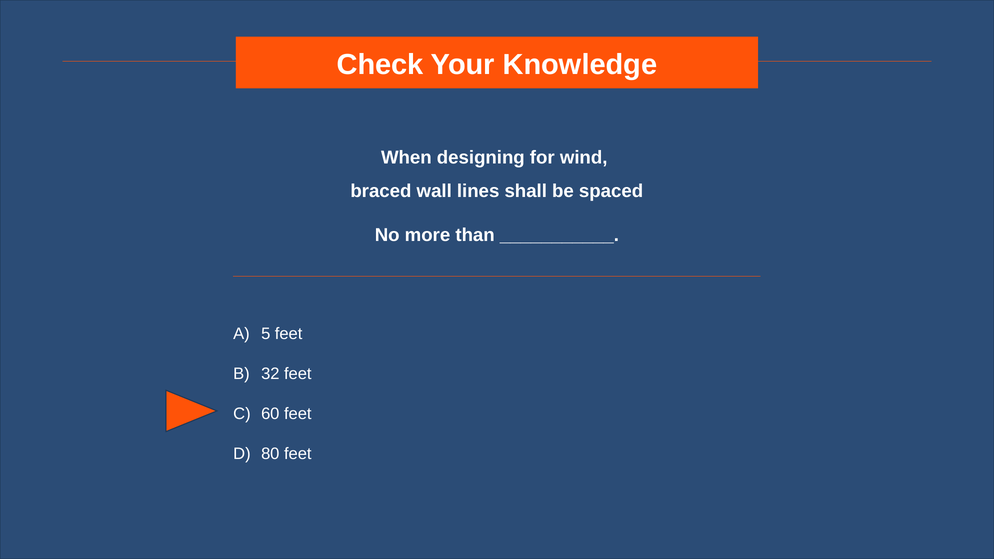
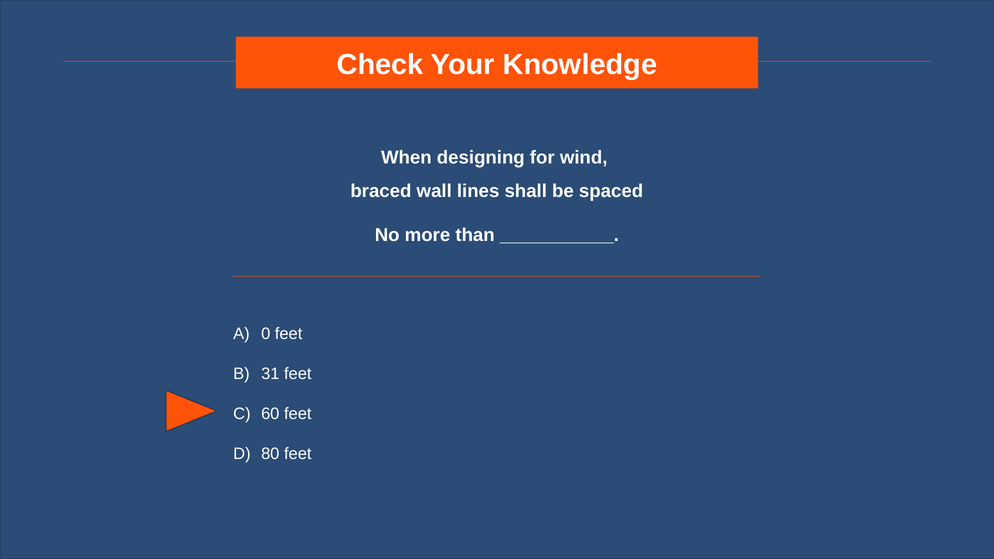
5: 5 -> 0 (266, 334)
32: 32 -> 31 (270, 374)
